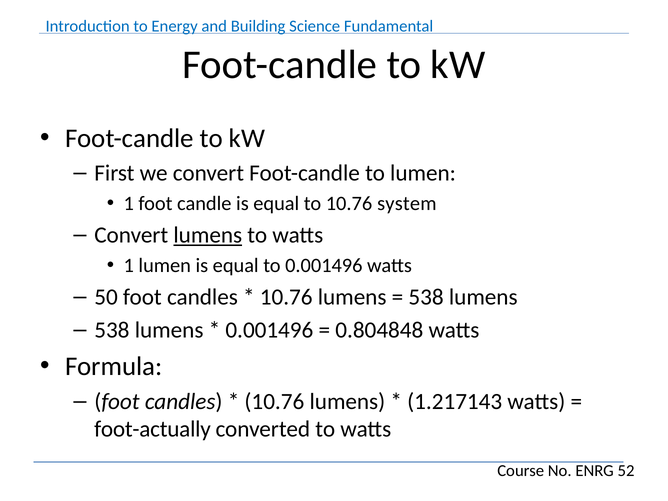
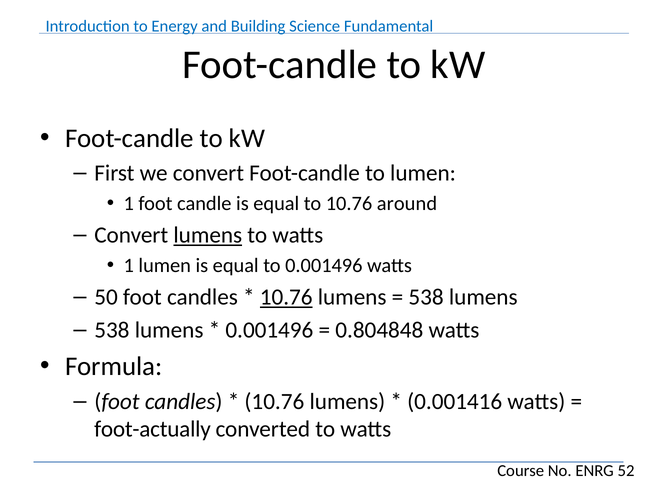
system: system -> around (407, 204)
10.76 underline: none -> present (286, 297)
1.217143: 1.217143 -> 0.001416 (455, 402)
